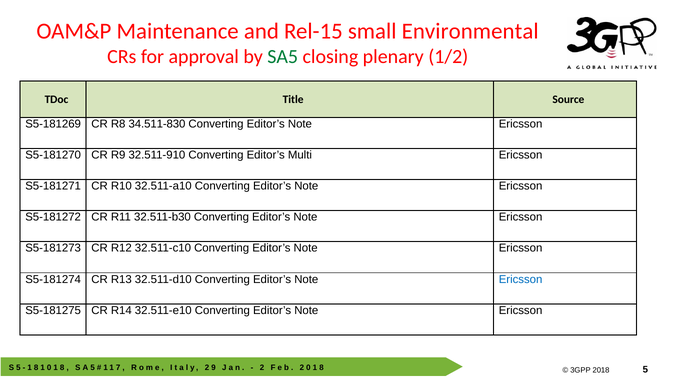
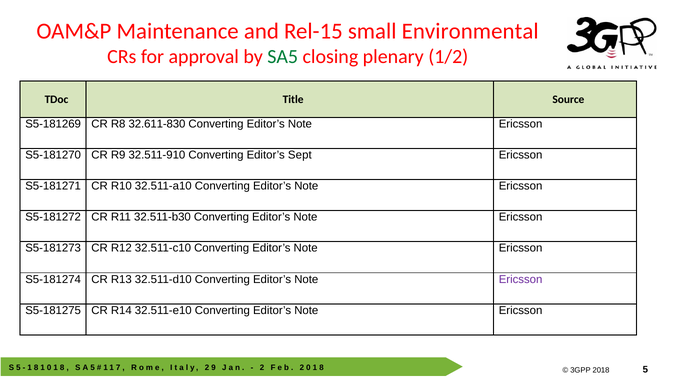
34.511-830: 34.511-830 -> 32.611-830 (157, 124)
Multi: Multi -> Sept (300, 155)
Ericsson colour: blue -> purple (521, 279)
